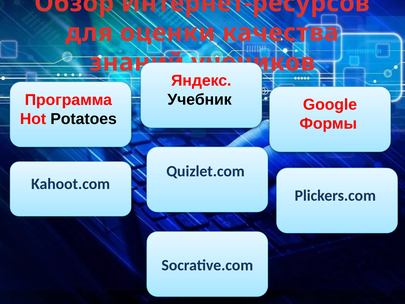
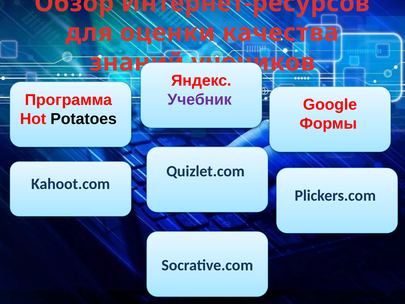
Учебник colour: black -> purple (200, 100)
